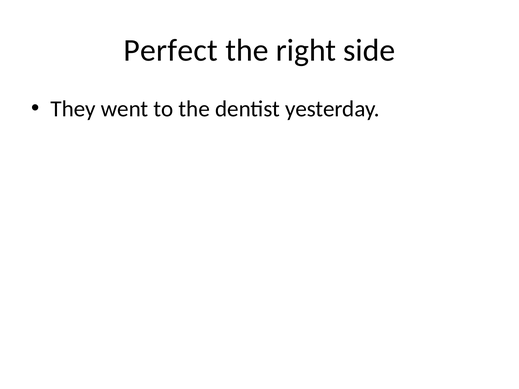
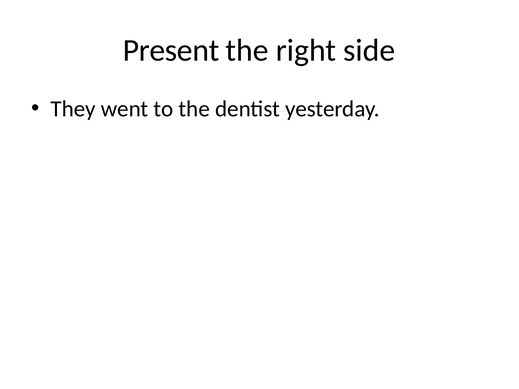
Perfect: Perfect -> Present (171, 50)
